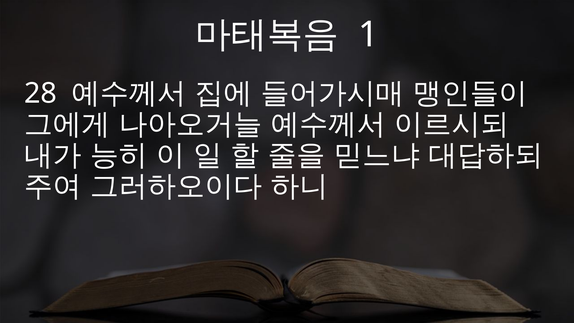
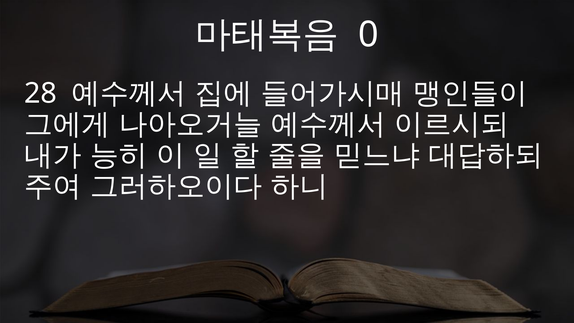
1: 1 -> 0 (368, 35)
